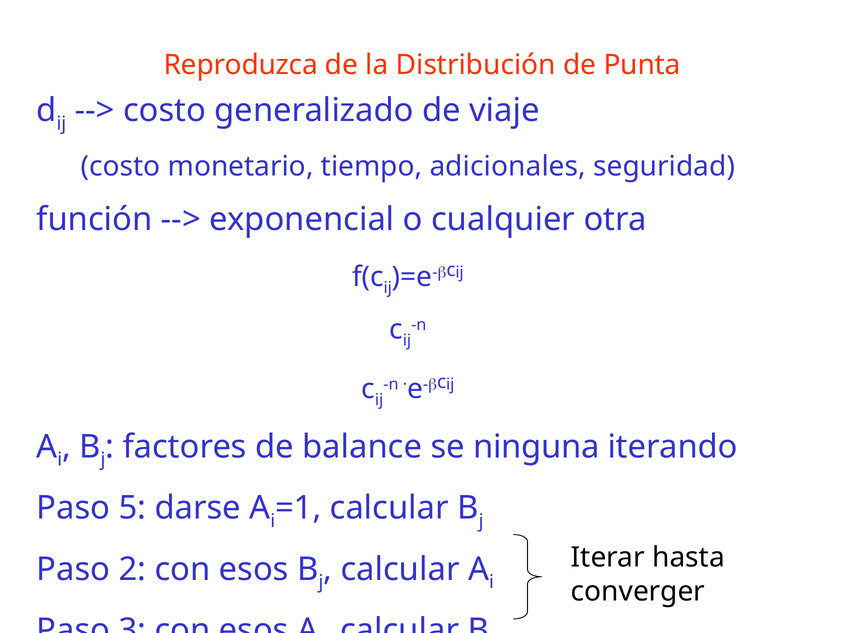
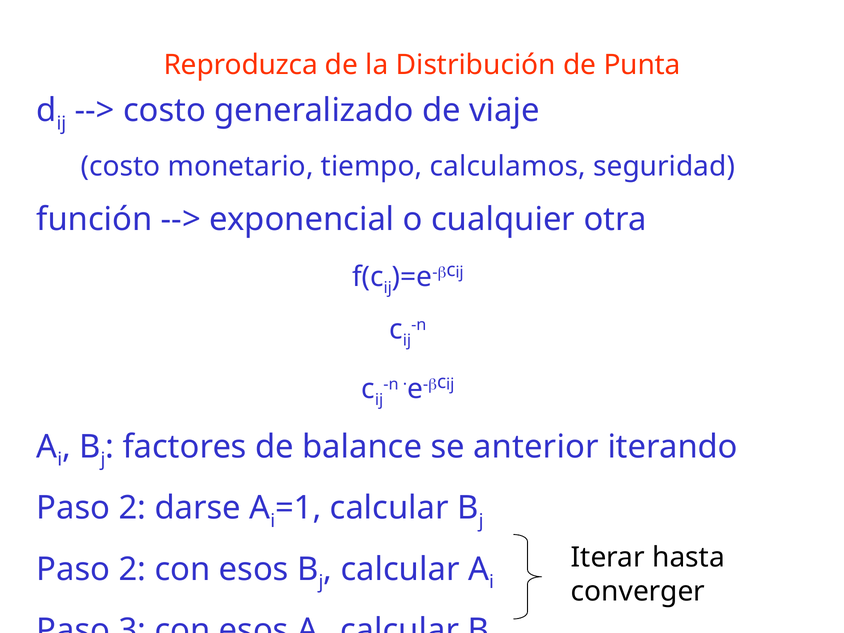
adicionales: adicionales -> calculamos (508, 166)
ninguna: ninguna -> anterior (536, 447)
5: 5 -> 2 (132, 508)
